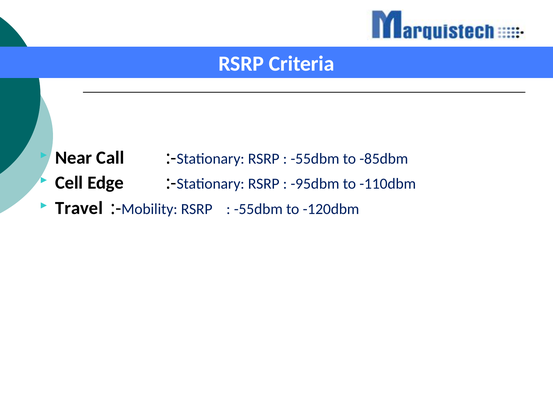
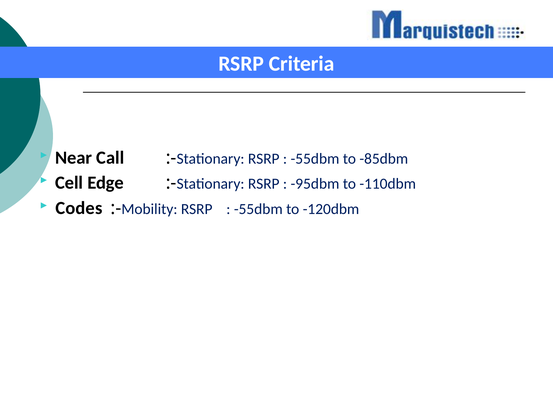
Travel: Travel -> Codes (79, 208)
